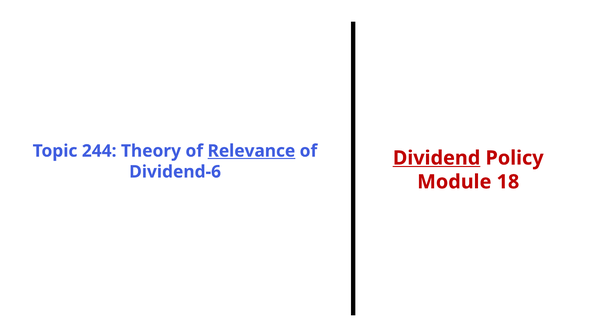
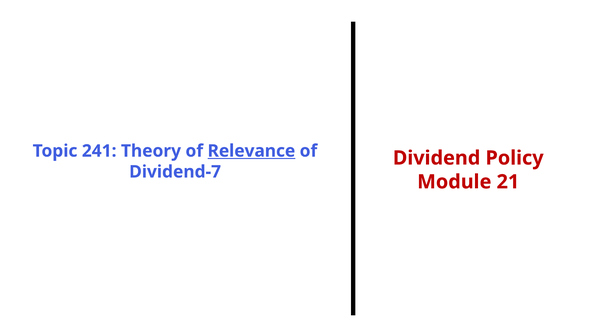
244: 244 -> 241 (99, 151)
Dividend underline: present -> none (437, 158)
Dividend-6: Dividend-6 -> Dividend-7 (175, 172)
18: 18 -> 21 (508, 182)
